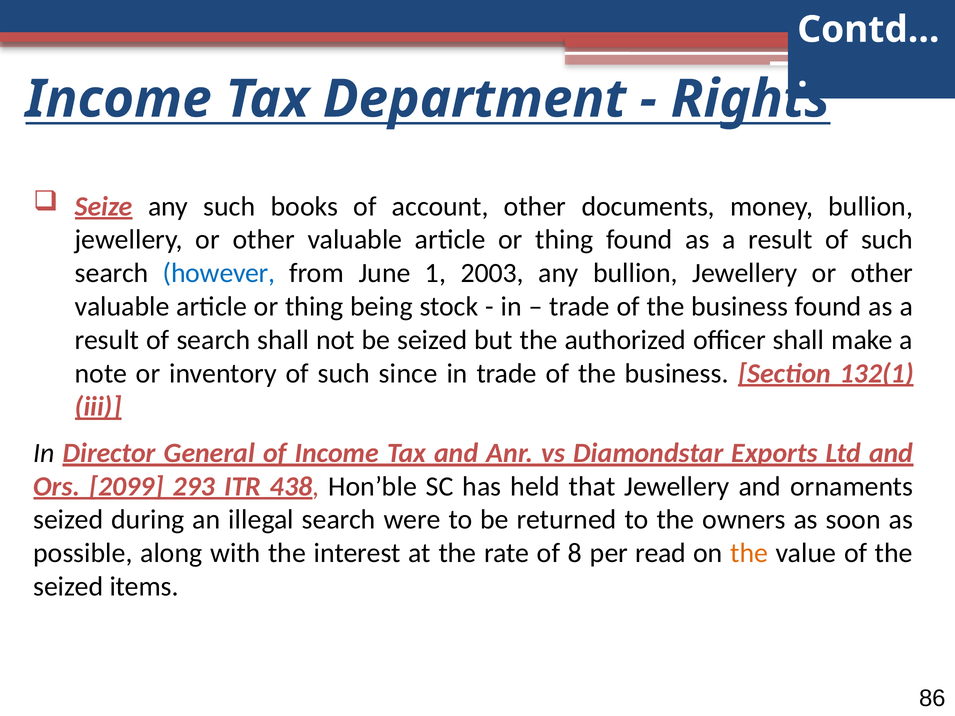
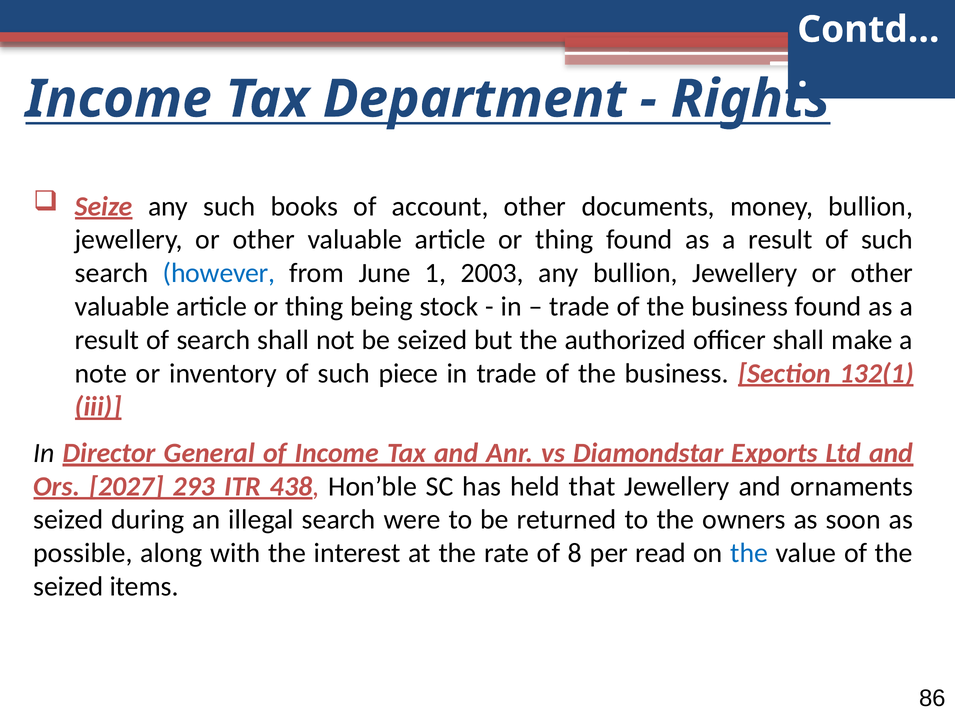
since: since -> piece (408, 374)
2099: 2099 -> 2027 (126, 487)
the colour: orange -> blue (749, 553)
